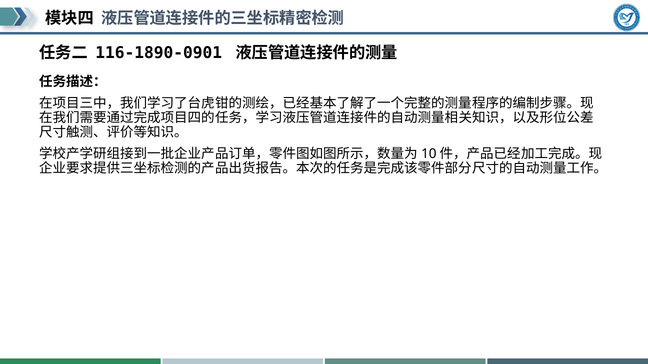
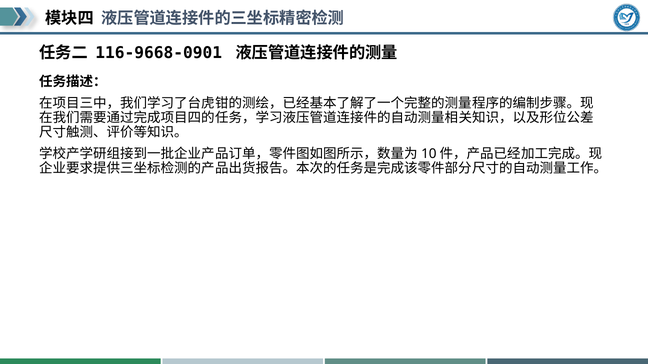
116-1890-0901: 116-1890-0901 -> 116-9668-0901 (159, 53)
